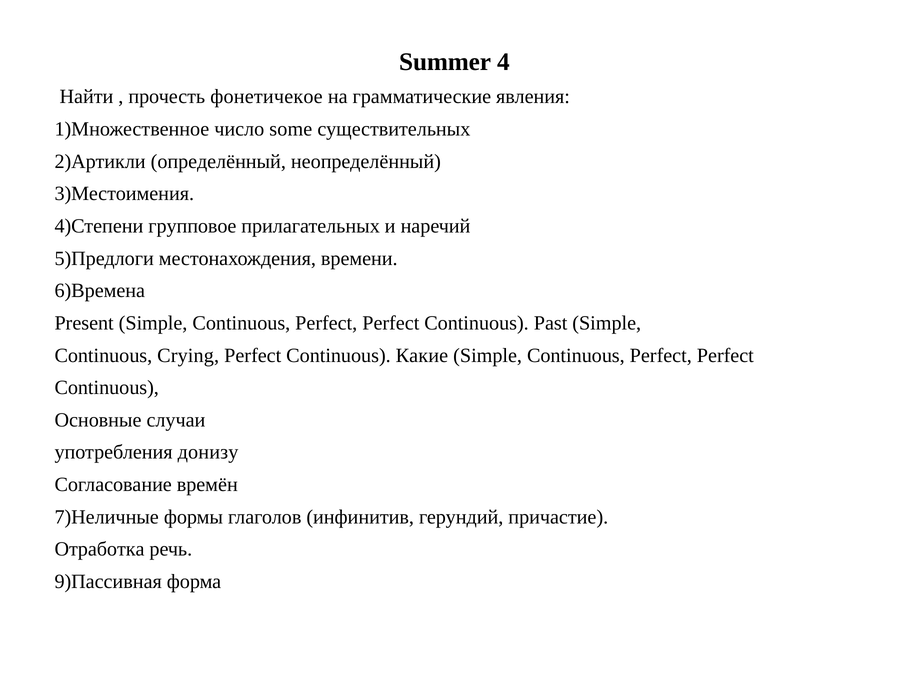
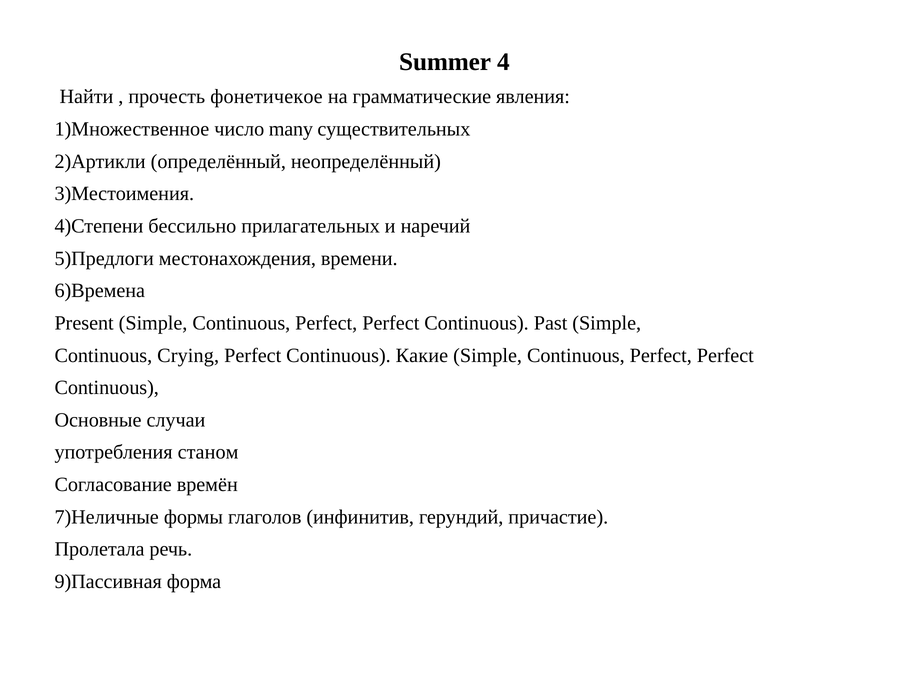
some: some -> many (291, 129)
групповое: групповое -> бессильно (192, 226)
донизу: донизу -> станом (208, 452)
Отработка: Отработка -> Пролетала (100, 549)
